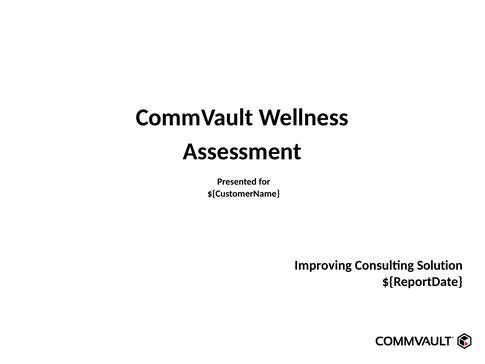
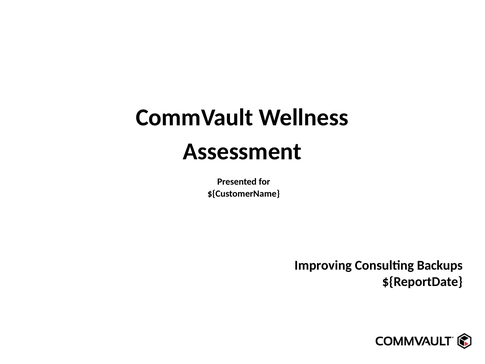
Solution: Solution -> Backups (440, 265)
